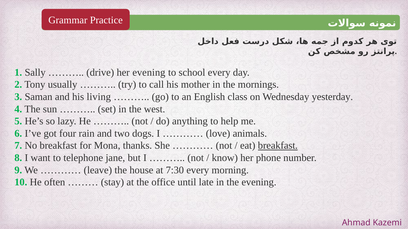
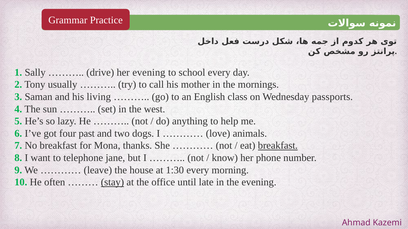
yesterday: yesterday -> passports (332, 97)
rain: rain -> past (87, 134)
7:30: 7:30 -> 1:30 (175, 170)
stay underline: none -> present (112, 183)
